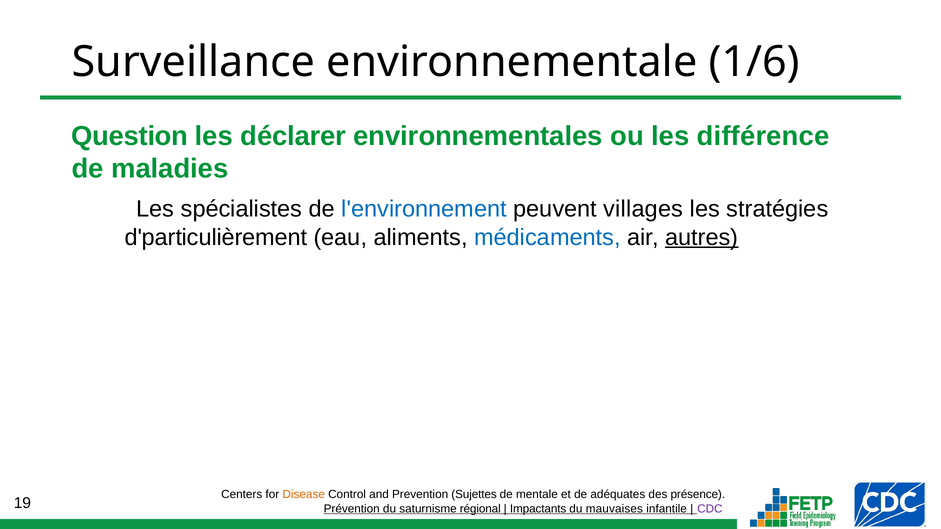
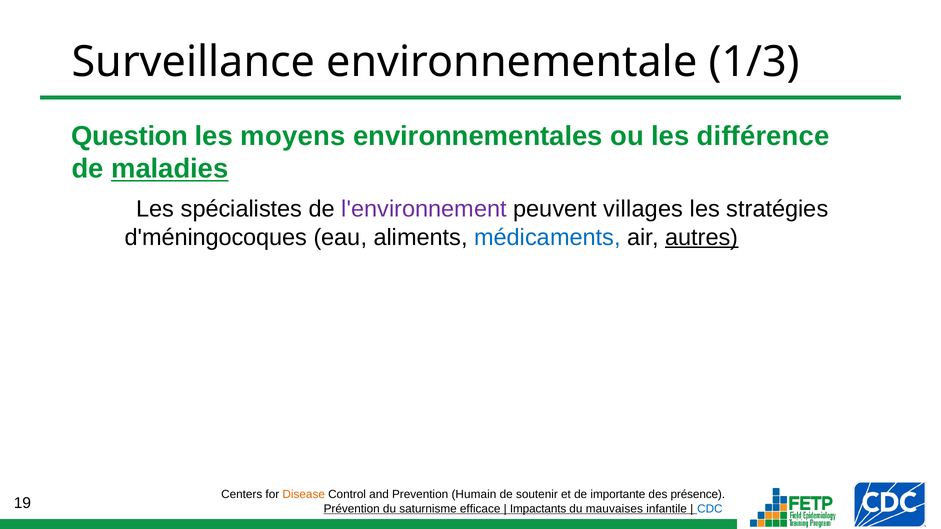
1/6: 1/6 -> 1/3 (754, 62)
déclarer: déclarer -> moyens (293, 136)
maladies underline: none -> present (170, 169)
l'environnement colour: blue -> purple (424, 209)
d'particulièrement: d'particulièrement -> d'méningocoques (216, 237)
Sujettes: Sujettes -> Humain (474, 495)
mentale: mentale -> soutenir (537, 495)
adéquates: adéquates -> importante (618, 495)
régional: régional -> efficace (480, 509)
CDC colour: purple -> blue (710, 509)
